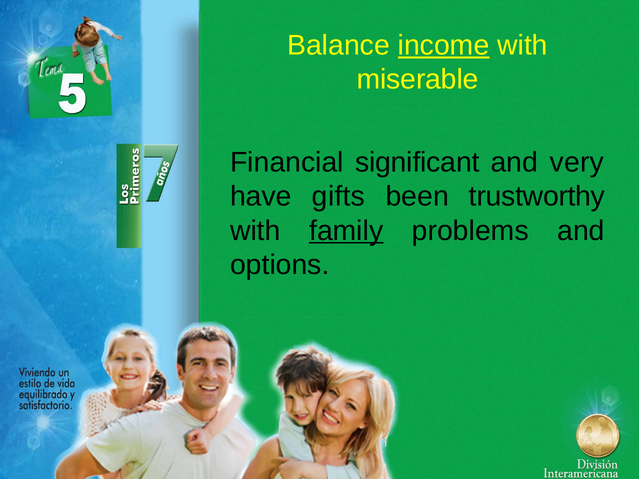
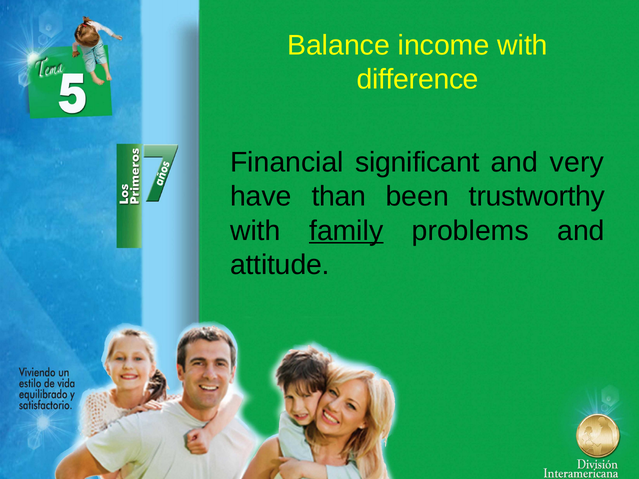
income underline: present -> none (444, 45)
miserable: miserable -> difference (418, 79)
gifts: gifts -> than (339, 197)
options: options -> attitude (280, 265)
